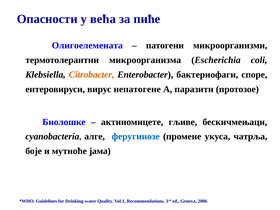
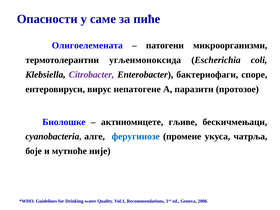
већа: већа -> саме (103, 19)
микроорганизма: микроорганизма -> угљенмоноксида (145, 60)
Citrobacter colour: orange -> purple (92, 75)
јама: јама -> није (100, 151)
